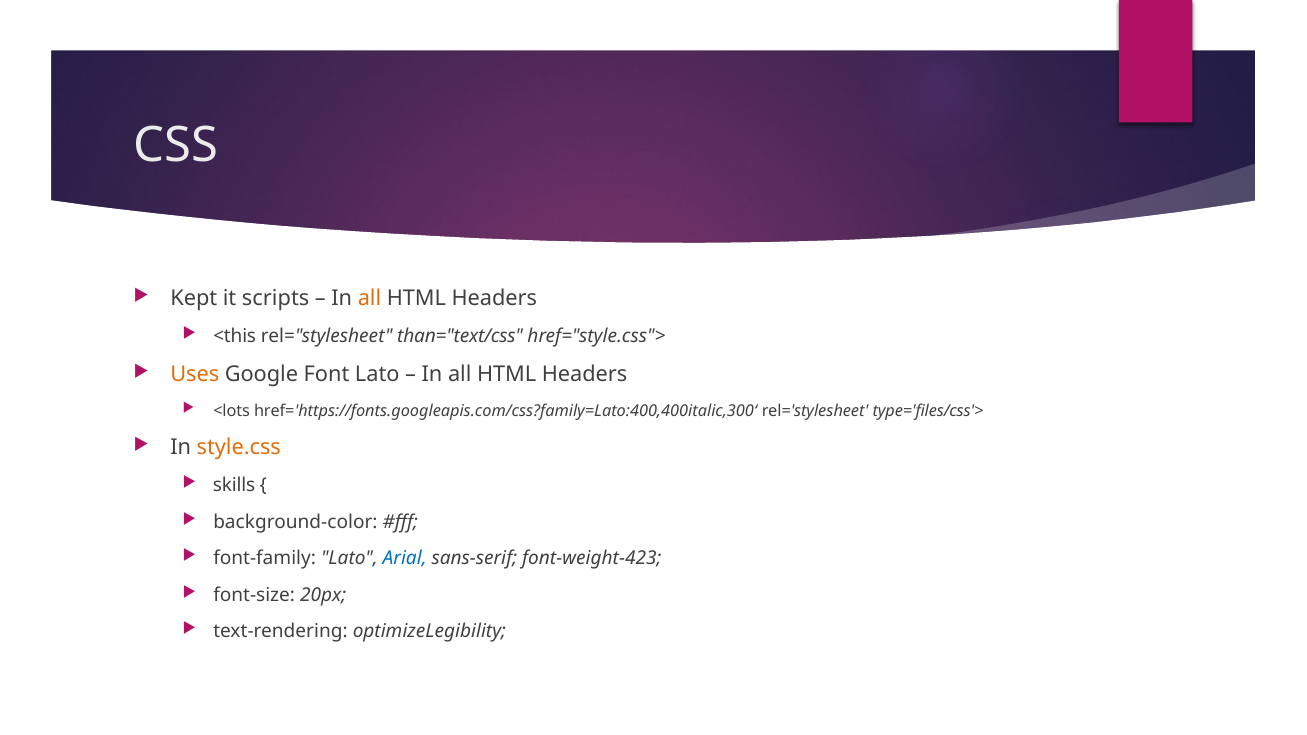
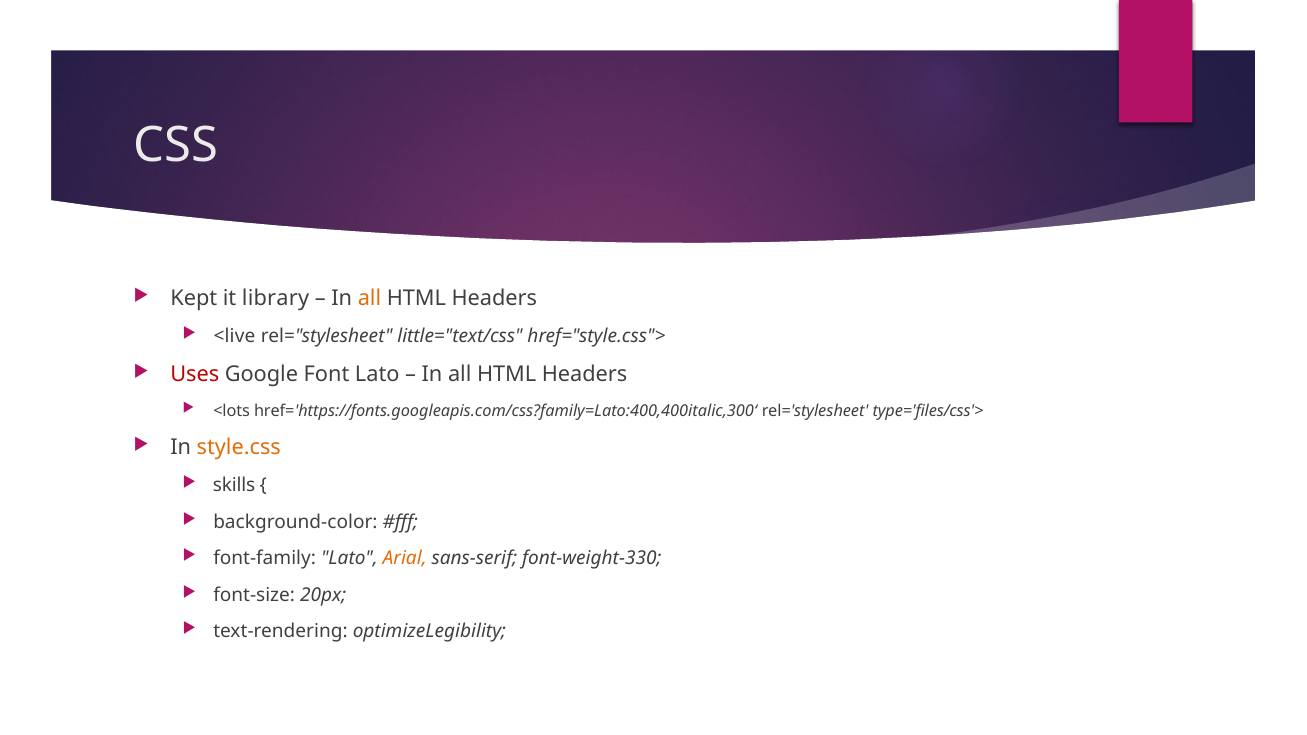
scripts: scripts -> library (276, 299)
<this: <this -> <live (234, 337)
than="text/css: than="text/css -> little="text/css (460, 337)
Uses colour: orange -> red (195, 375)
Arial colour: blue -> orange (405, 559)
font-weight-423: font-weight-423 -> font-weight-330 (592, 559)
